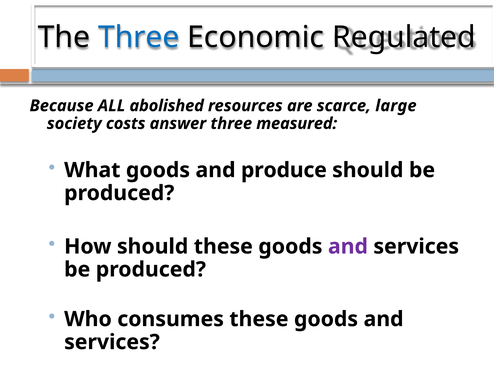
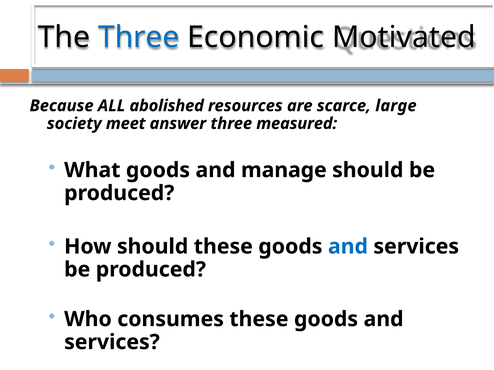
Regulated: Regulated -> Motivated (404, 37)
costs: costs -> meet (126, 124)
produce: produce -> manage (284, 170)
and colour: purple -> blue (348, 247)
